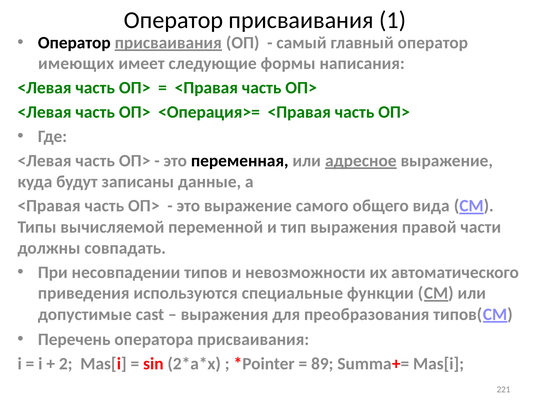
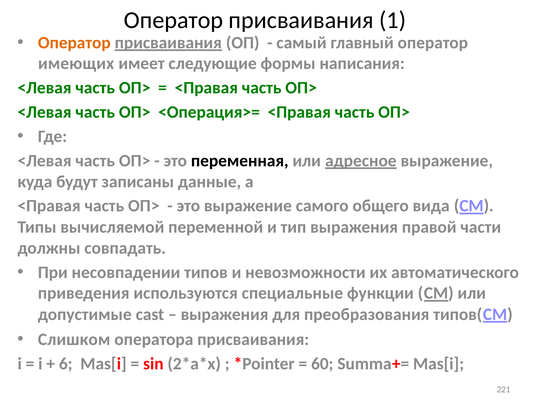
Оператор colour: black -> orange (74, 43)
Перечень: Перечень -> Слишком (74, 339)
2: 2 -> 6 (66, 363)
89: 89 -> 60 (322, 363)
